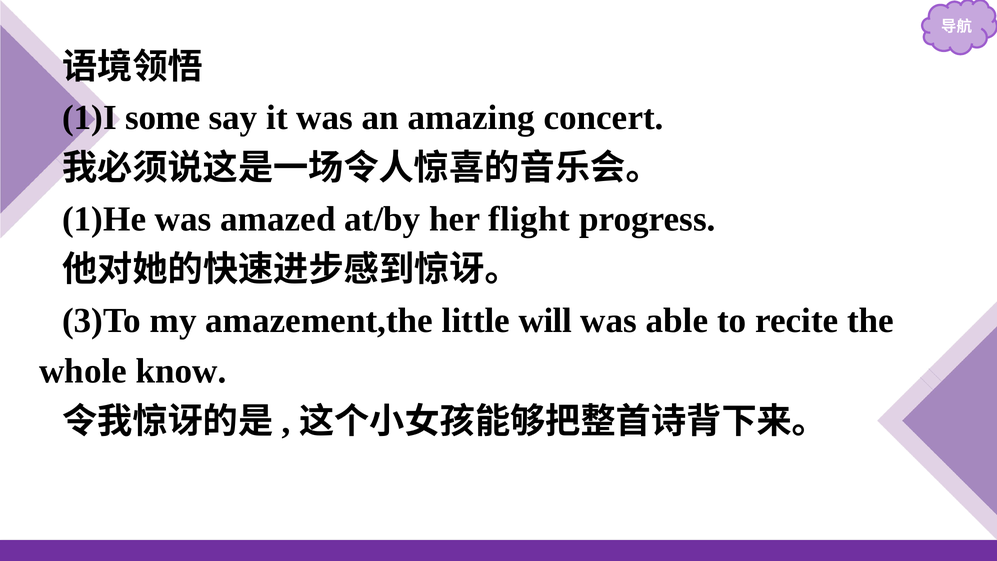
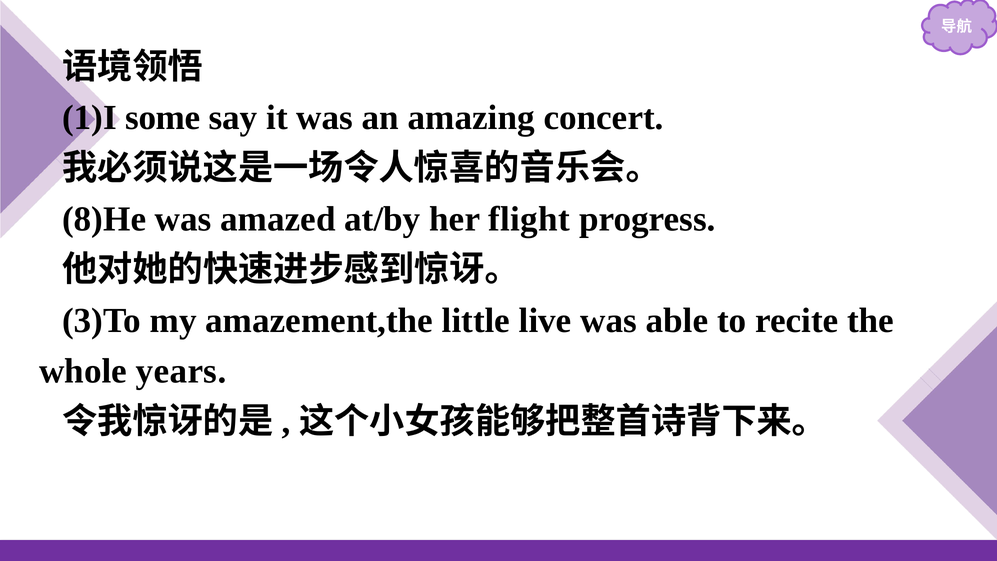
1)He: 1)He -> 8)He (104, 219)
will: will -> live (545, 320)
know: know -> years (181, 371)
